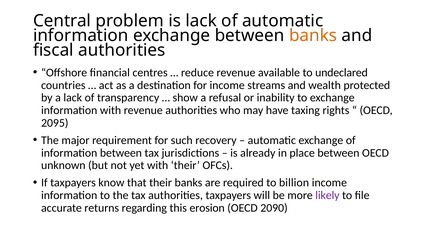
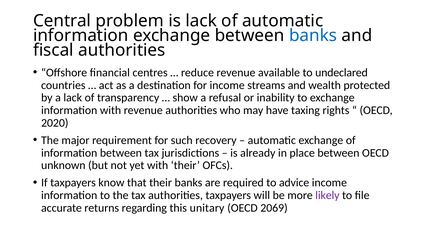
banks colour: orange -> blue (313, 36)
2095: 2095 -> 2020 (55, 123)
billion: billion -> advice (294, 183)
erosion: erosion -> unitary (207, 208)
2090: 2090 -> 2069 (274, 208)
